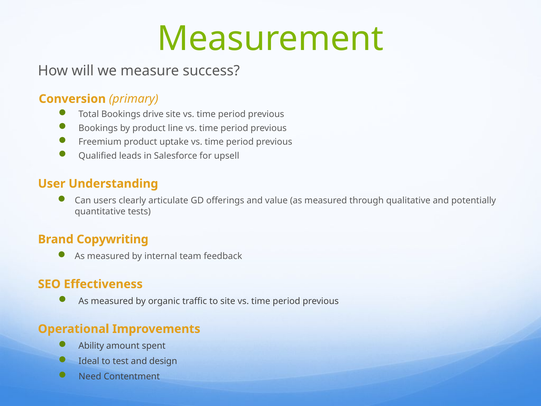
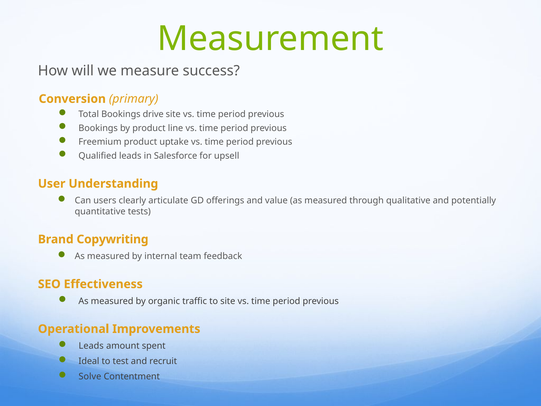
Ability: Ability -> Leads (91, 346)
design: design -> recruit (163, 361)
Need: Need -> Solve (90, 376)
